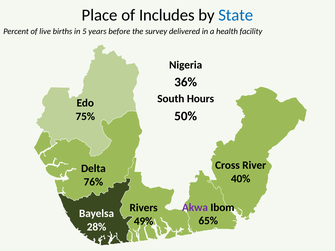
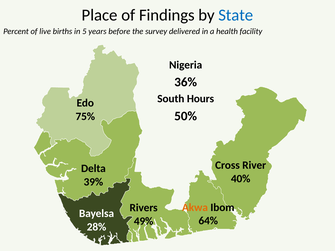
Includes: Includes -> Findings (167, 15)
76%: 76% -> 39% (93, 182)
Akwa colour: purple -> orange (195, 208)
65%: 65% -> 64% (208, 221)
